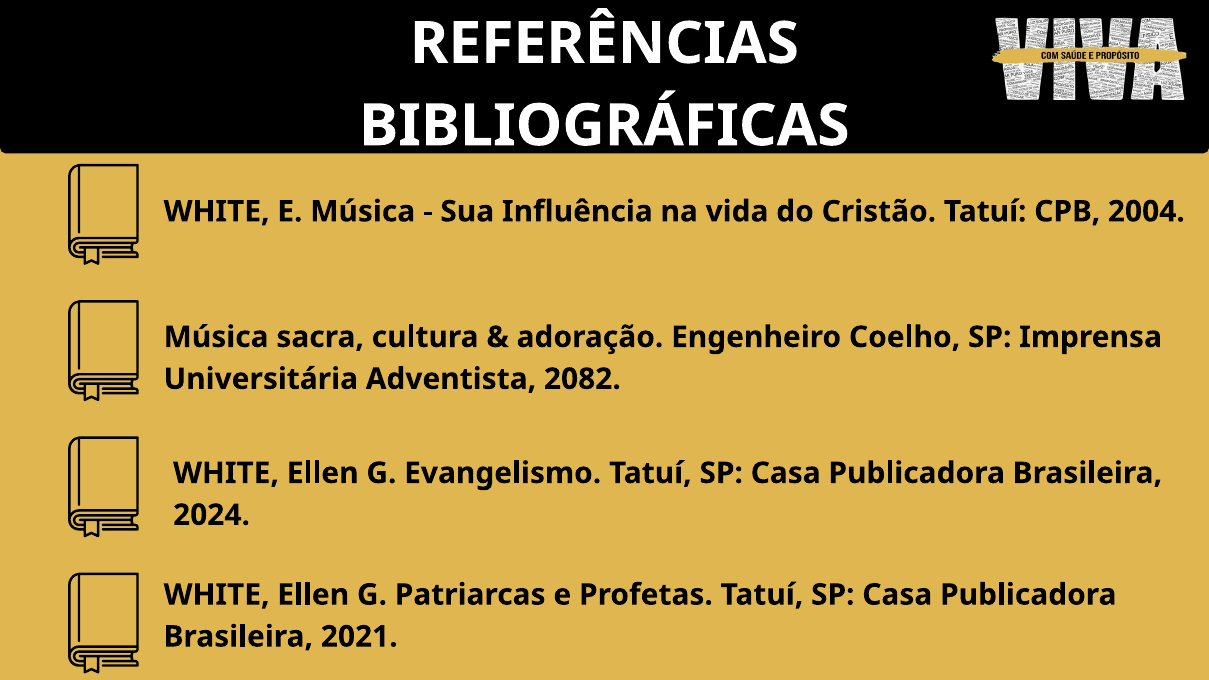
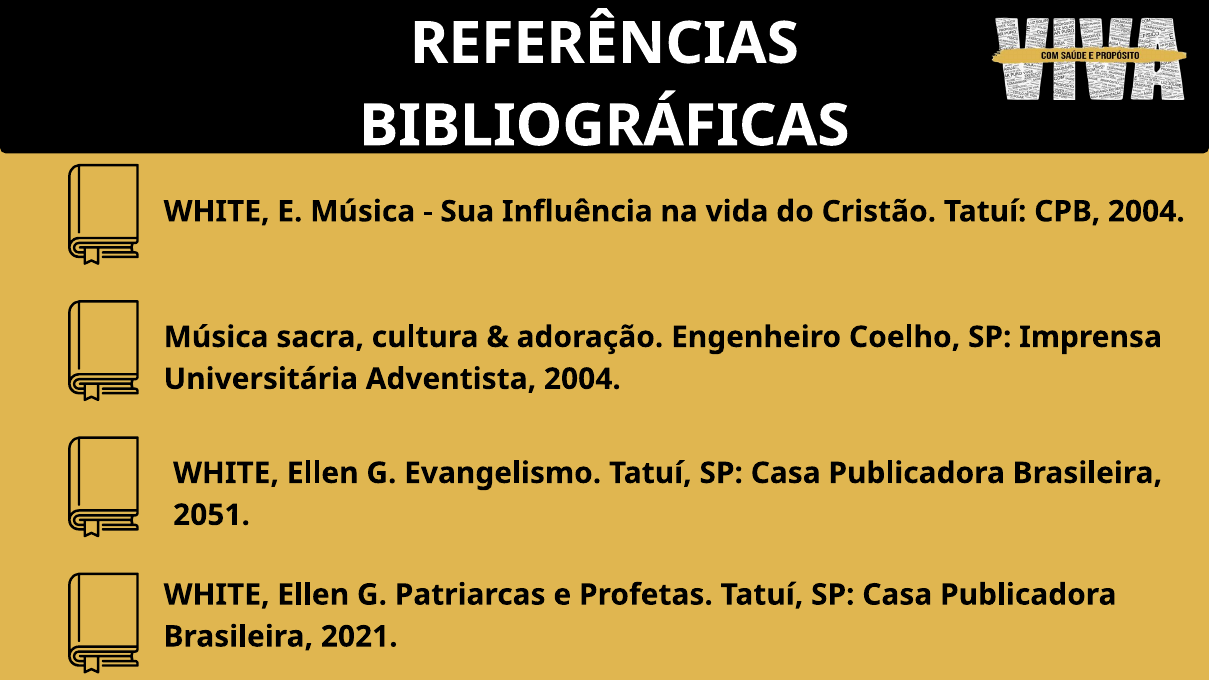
Adventista 2082: 2082 -> 2004 (582, 379)
2024: 2024 -> 2051 (211, 515)
